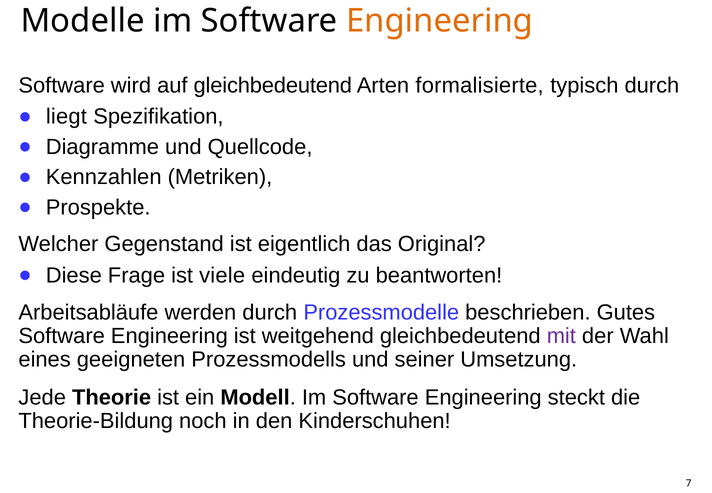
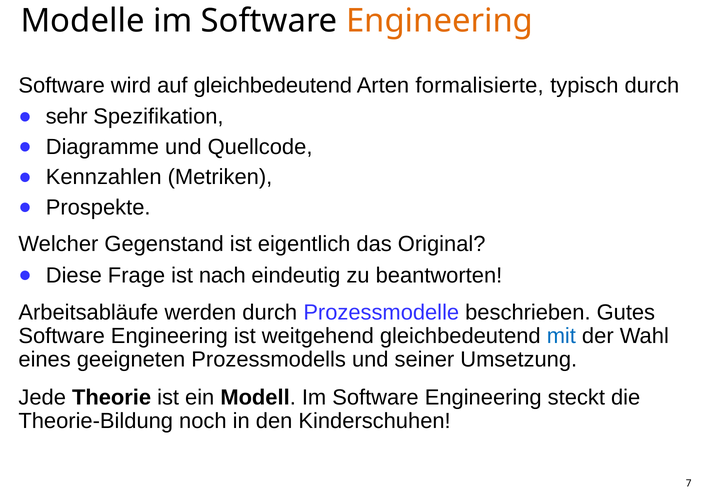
liegt: liegt -> sehr (67, 117)
viele: viele -> nach (222, 275)
mit colour: purple -> blue (561, 336)
